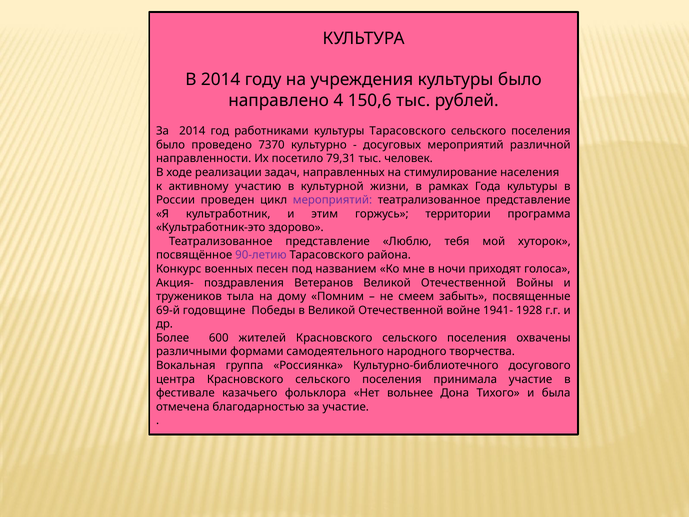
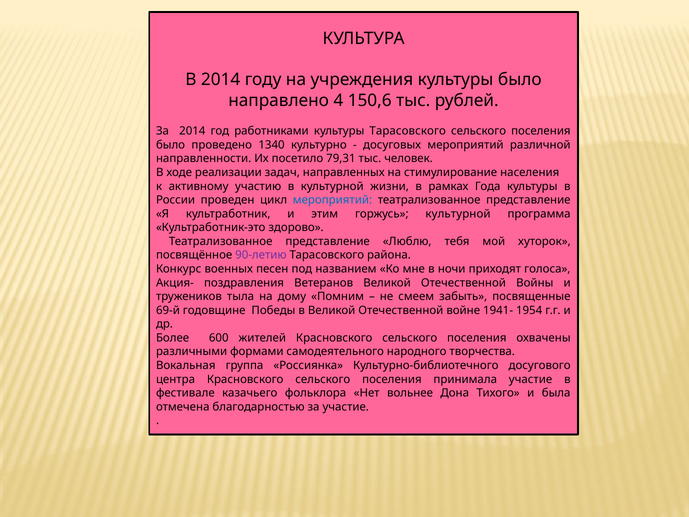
7370: 7370 -> 1340 (272, 145)
мероприятий colour: purple -> blue (332, 200)
горжусь территории: территории -> культурной (458, 214)
1928: 1928 -> 1954 (529, 310)
